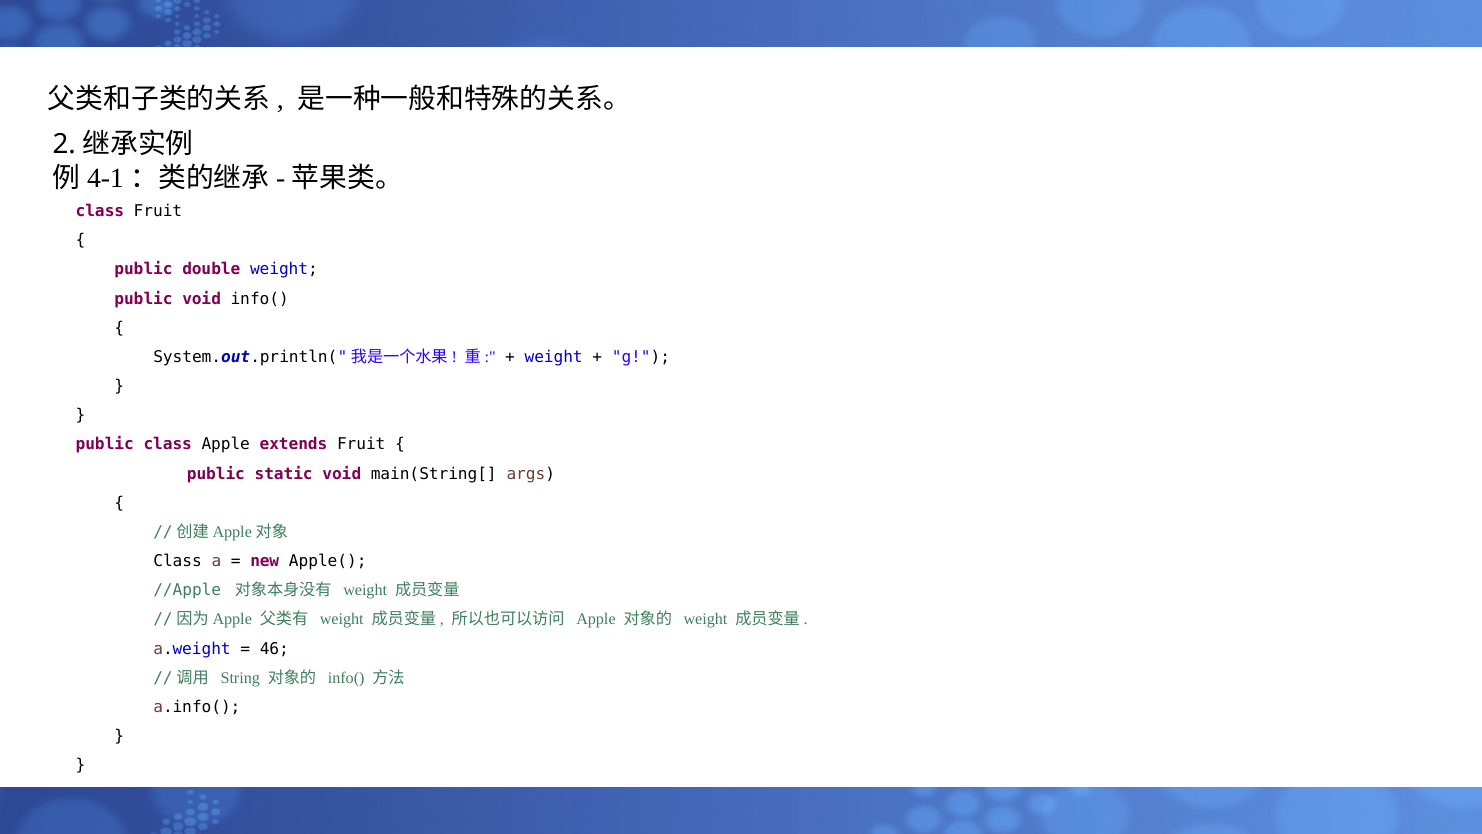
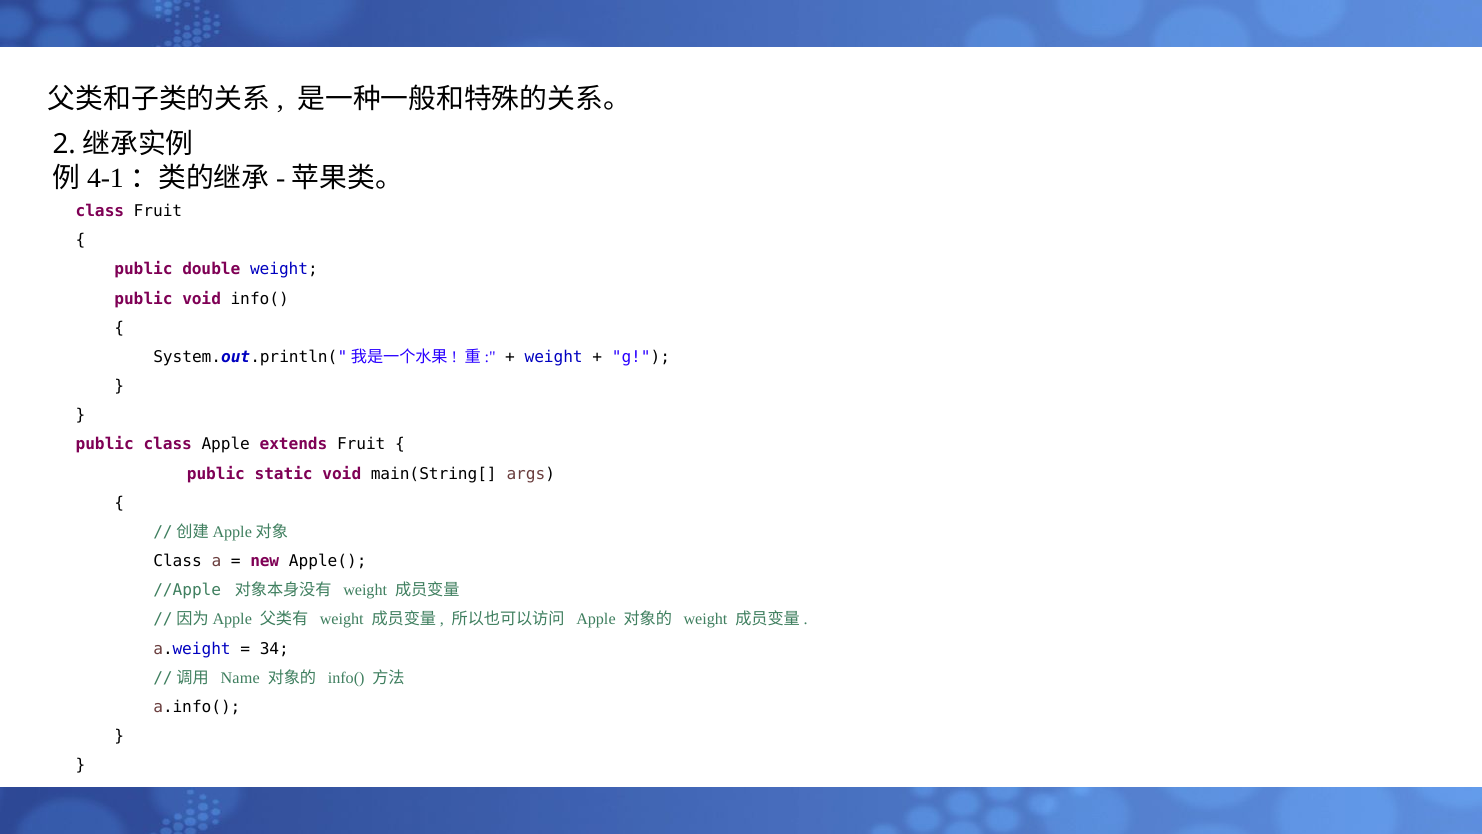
46: 46 -> 34 (274, 648)
String: String -> Name (240, 678)
